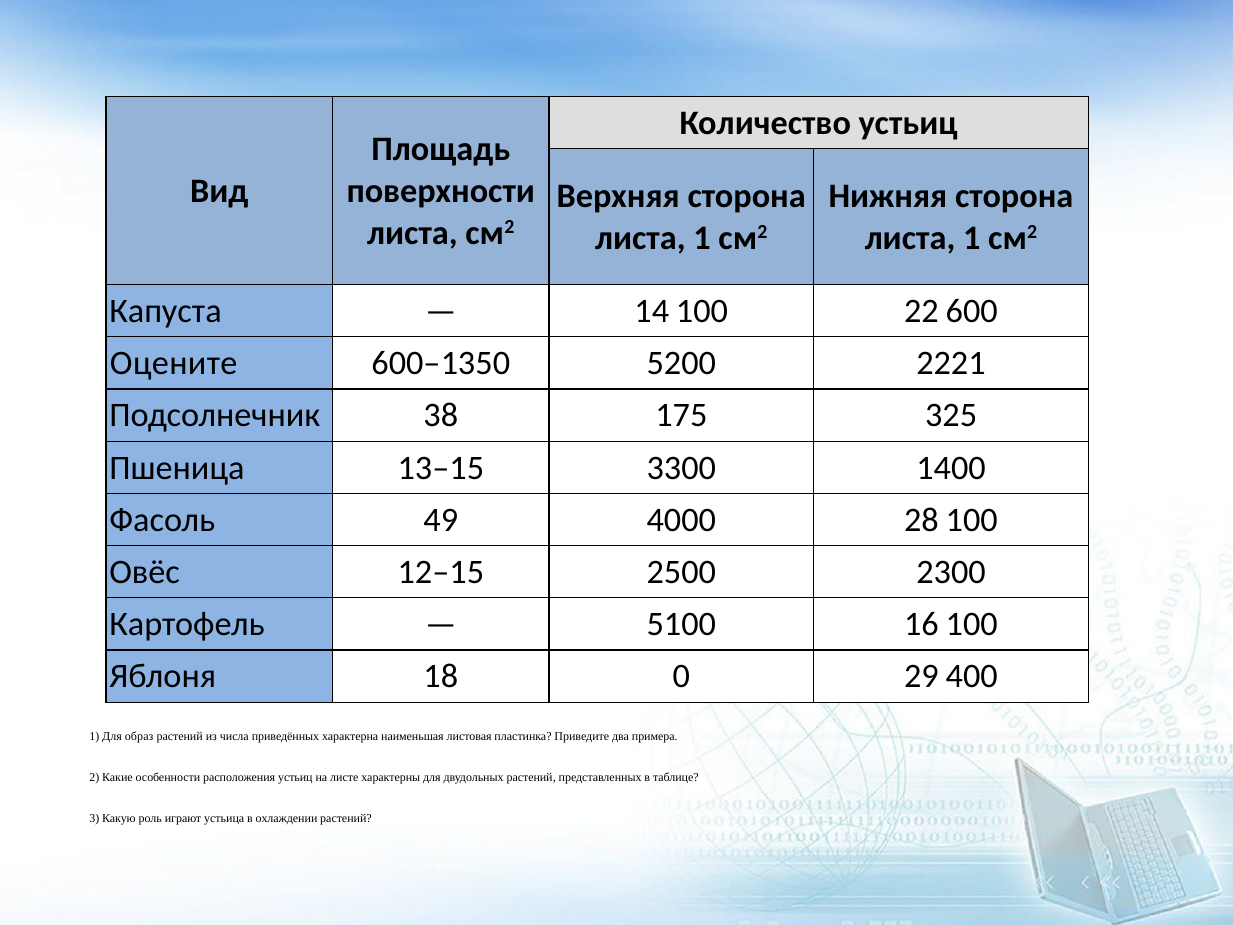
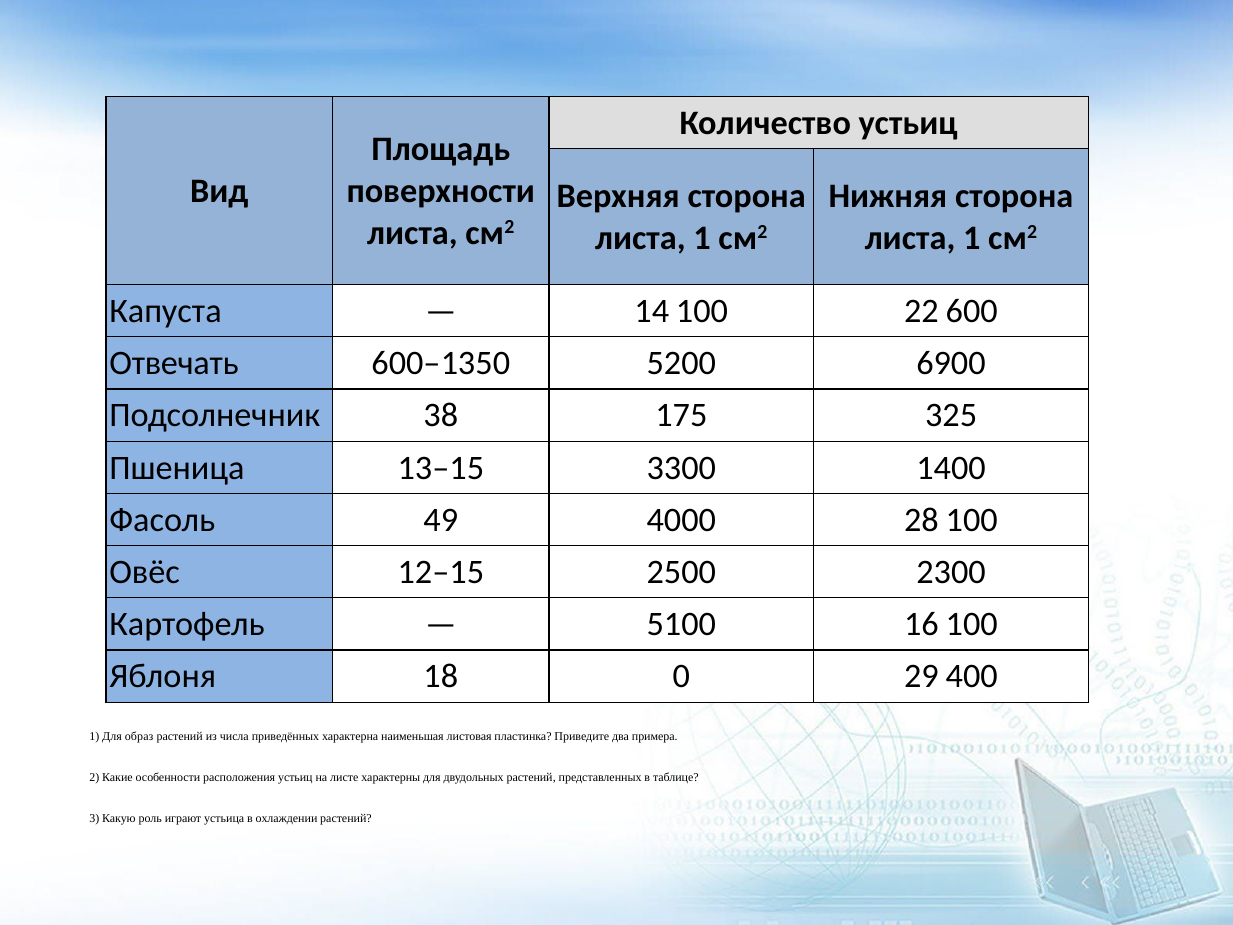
Оцените: Оцените -> Отвечать (174, 363)
2221: 2221 -> 6900 (951, 363)
